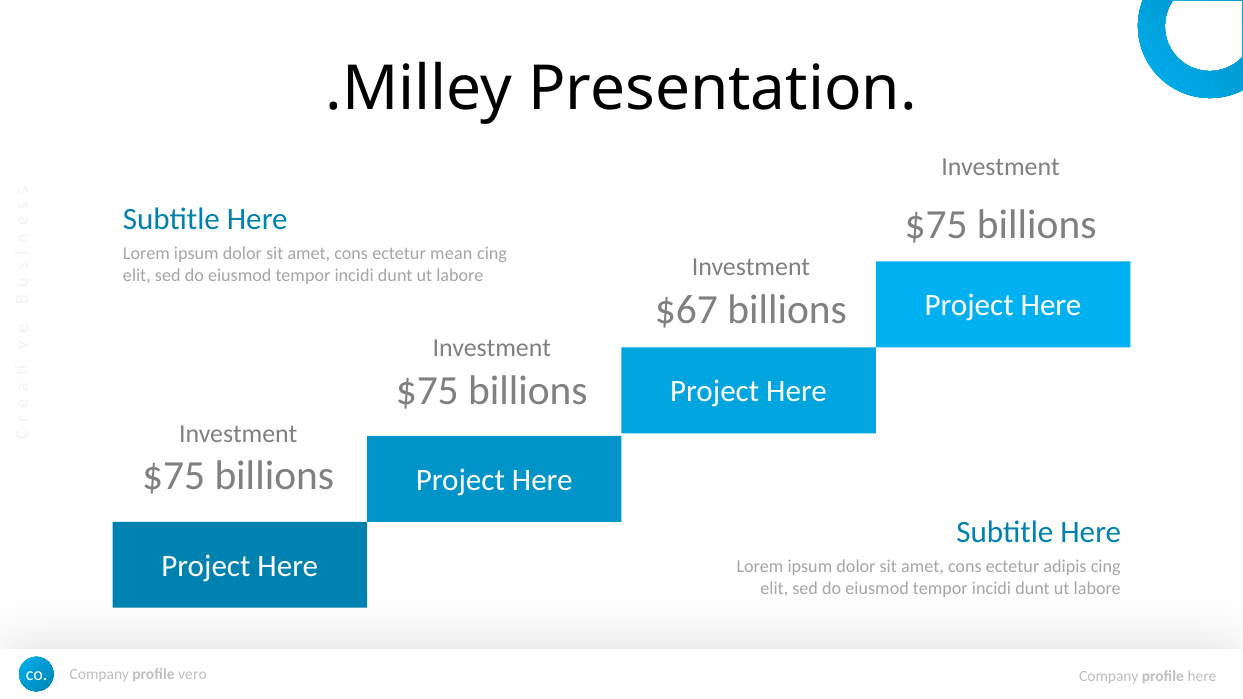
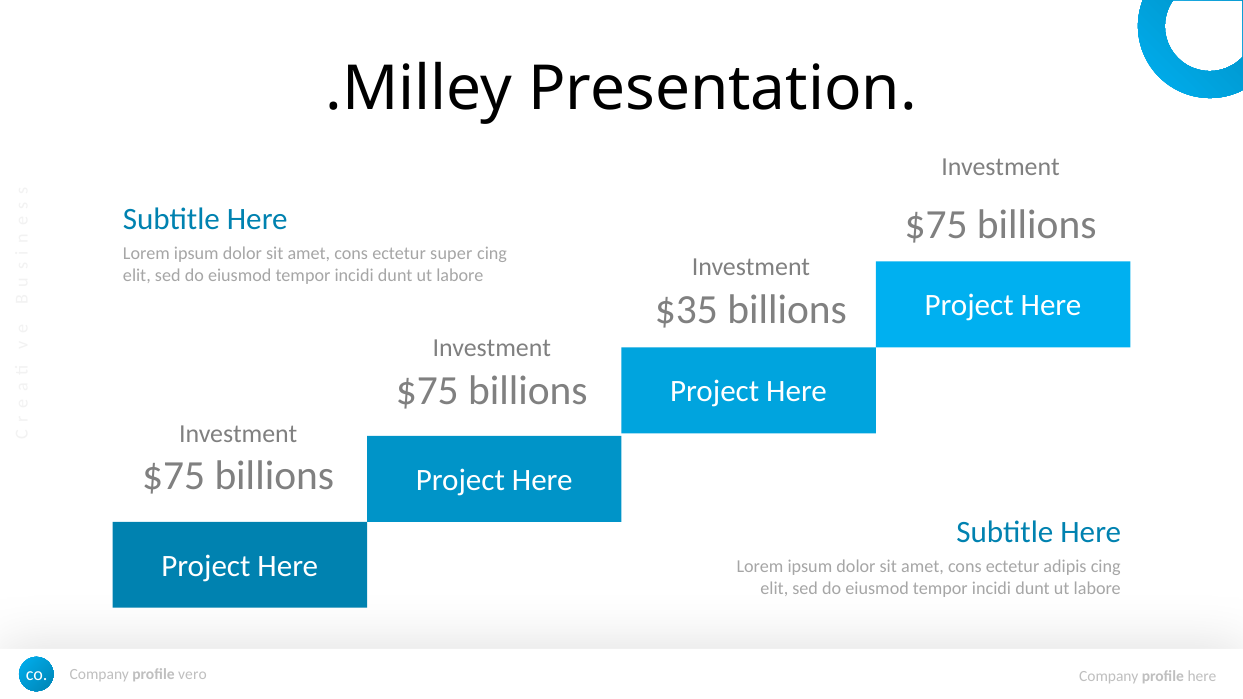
mean: mean -> super (451, 254)
$67: $67 -> $35 (686, 310)
